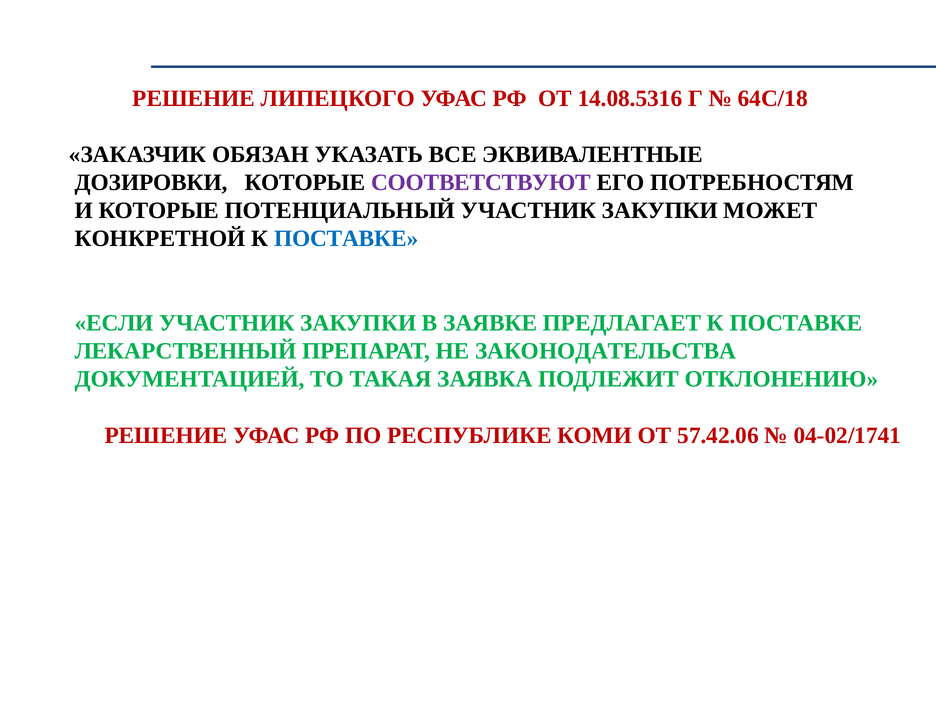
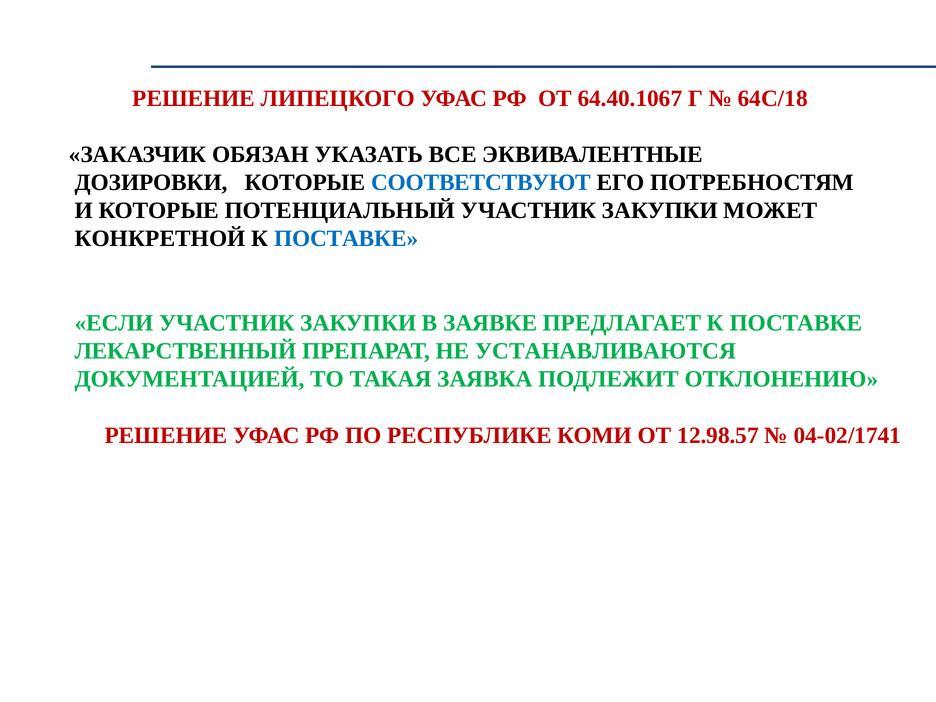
14.08.5316: 14.08.5316 -> 64.40.1067 (630, 98)
СООТВЕТСТВУЮТ colour: purple -> blue (481, 183)
ЗАКОНОДАТЕЛЬСТВА: ЗАКОНОДАТЕЛЬСТВА -> УСТАНАВЛИВАЮТСЯ (606, 351)
57.42.06: 57.42.06 -> 12.98.57 (718, 435)
